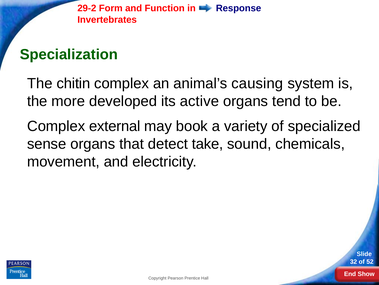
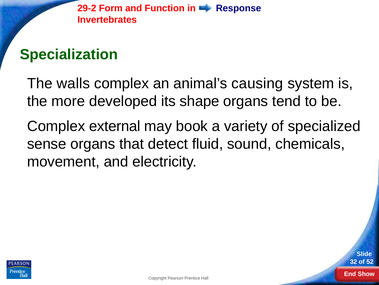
chitin: chitin -> walls (73, 83)
active: active -> shape (200, 101)
take: take -> fluid (208, 144)
